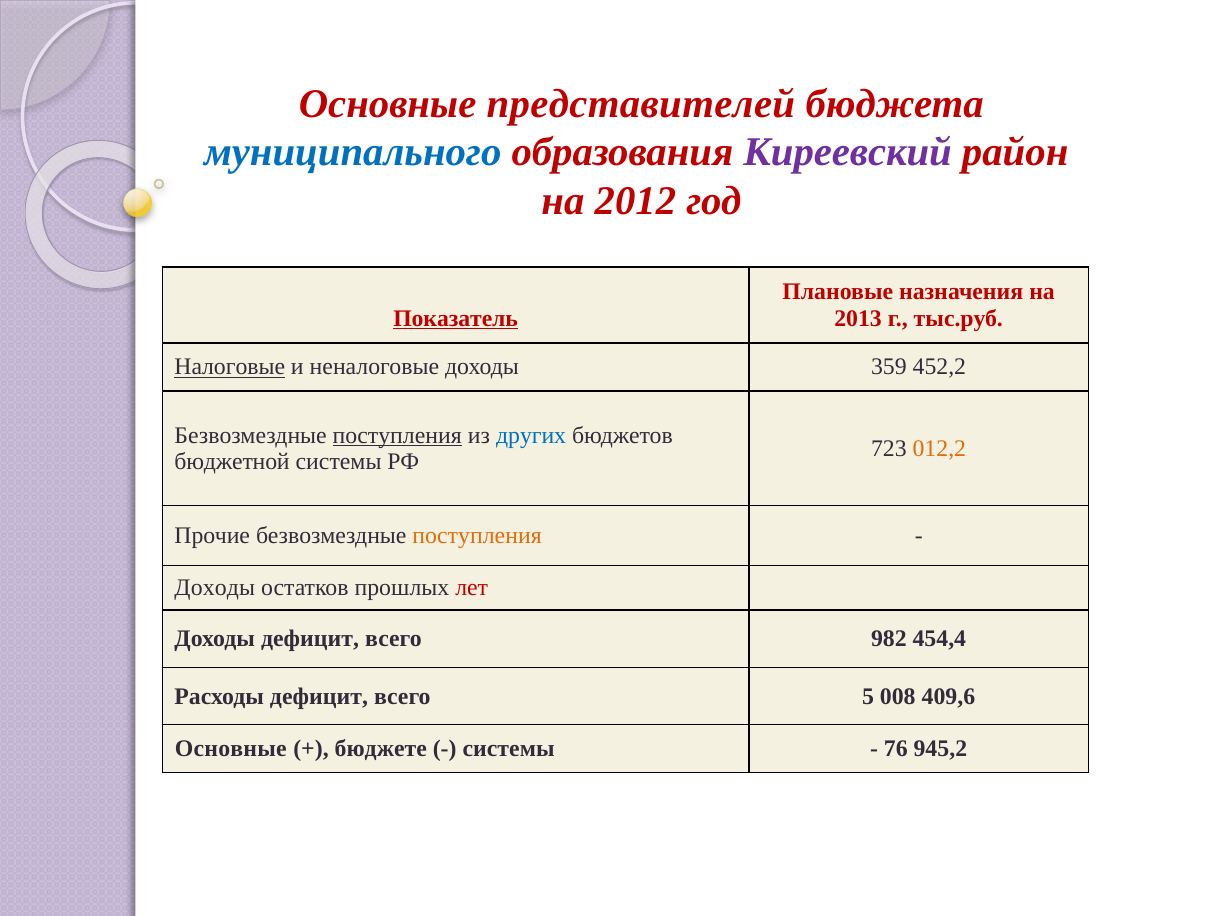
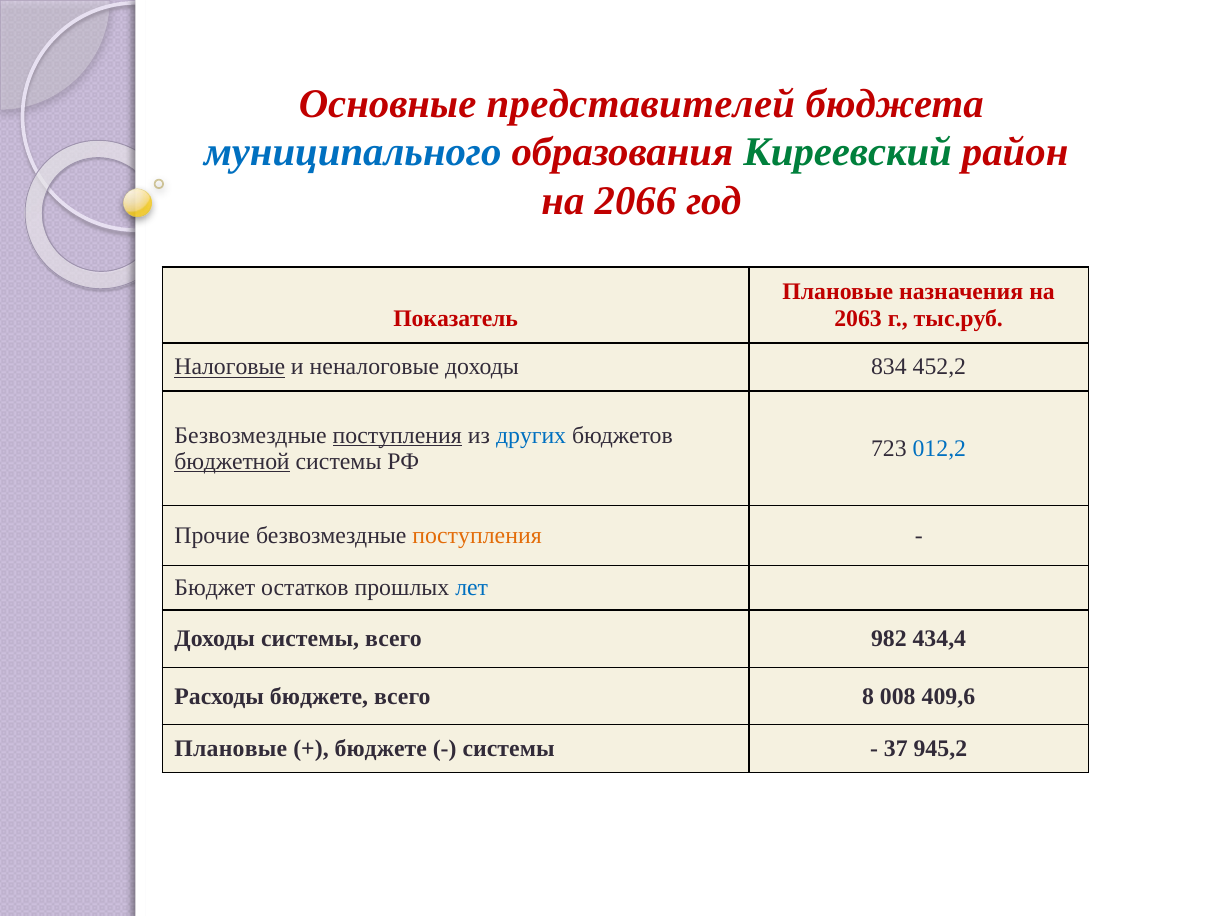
Киреевский colour: purple -> green (848, 153)
2012: 2012 -> 2066 (635, 201)
Показатель underline: present -> none (456, 318)
2013: 2013 -> 2063 (858, 318)
359: 359 -> 834 (889, 367)
012,2 colour: orange -> blue (939, 449)
бюджетной underline: none -> present (232, 462)
Доходы: Доходы -> Бюджет (215, 588)
лет colour: red -> blue (472, 588)
Доходы дефицит: дефицит -> системы (310, 639)
454,4: 454,4 -> 434,4 (939, 639)
Расходы дефицит: дефицит -> бюджете (319, 697)
5: 5 -> 8 (868, 697)
Основные: Основные -> Плановые (231, 749)
76: 76 -> 37 (896, 749)
